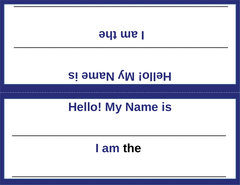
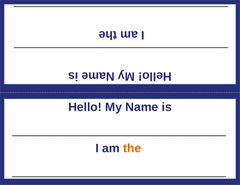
the colour: black -> orange (132, 149)
